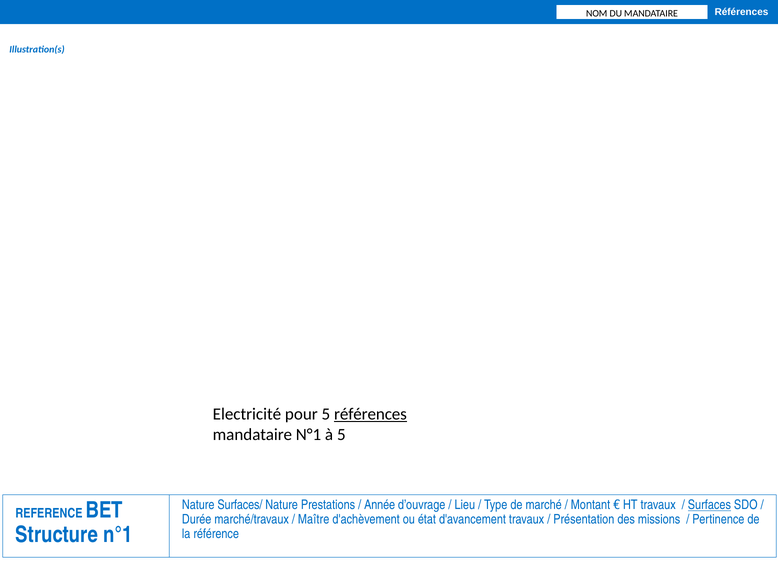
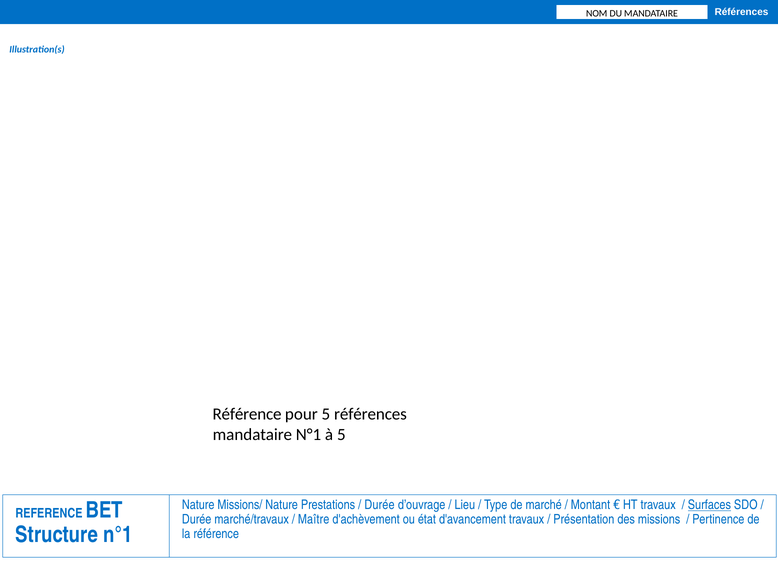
Electricité: Electricité -> Référence (247, 414)
références underline: present -> none (370, 414)
Surfaces/: Surfaces/ -> Missions/ (240, 505)
Année: Année -> Durée (380, 505)
